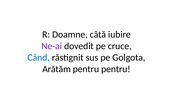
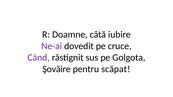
Când colour: blue -> purple (39, 58)
Arătăm: Arătăm -> Şovăire (57, 69)
pentru pentru: pentru -> scăpat (116, 69)
